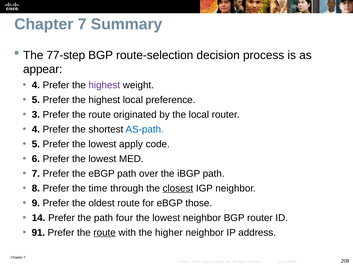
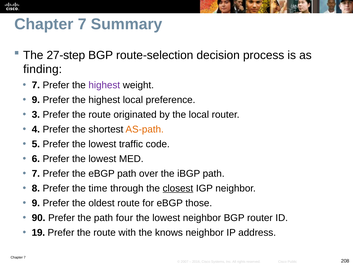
77-step: 77-step -> 27-step (66, 55)
appear: appear -> finding (43, 69)
4: 4 -> 7 (36, 85)
5: 5 -> 9 (36, 100)
AS-path colour: blue -> orange (145, 129)
apply: apply -> traffic (131, 144)
14: 14 -> 90 (39, 218)
91: 91 -> 19 (38, 232)
route underline: present -> none (105, 232)
higher: higher -> knows (169, 232)
